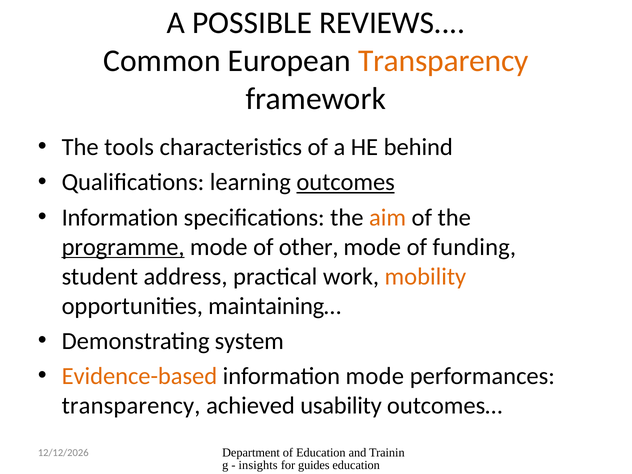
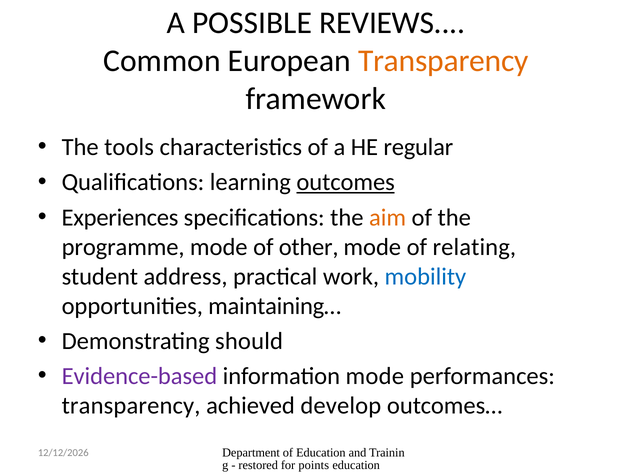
behind: behind -> regular (418, 147)
Information: Information -> Experiences (120, 217)
programme underline: present -> none (123, 247)
funding: funding -> relating (474, 247)
mobility colour: orange -> blue (425, 276)
system: system -> should (249, 341)
Evidence-based colour: orange -> purple (139, 376)
usability: usability -> develop (341, 406)
insights: insights -> restored (258, 465)
guides: guides -> points (314, 465)
